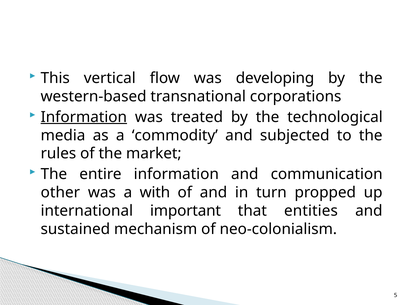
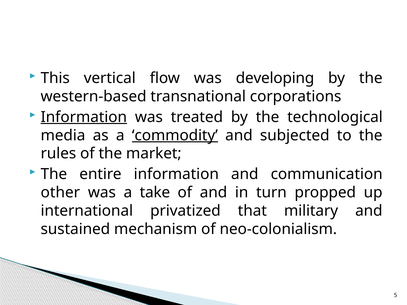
commodity underline: none -> present (175, 135)
with: with -> take (155, 193)
important: important -> privatized (185, 211)
entities: entities -> military (311, 211)
